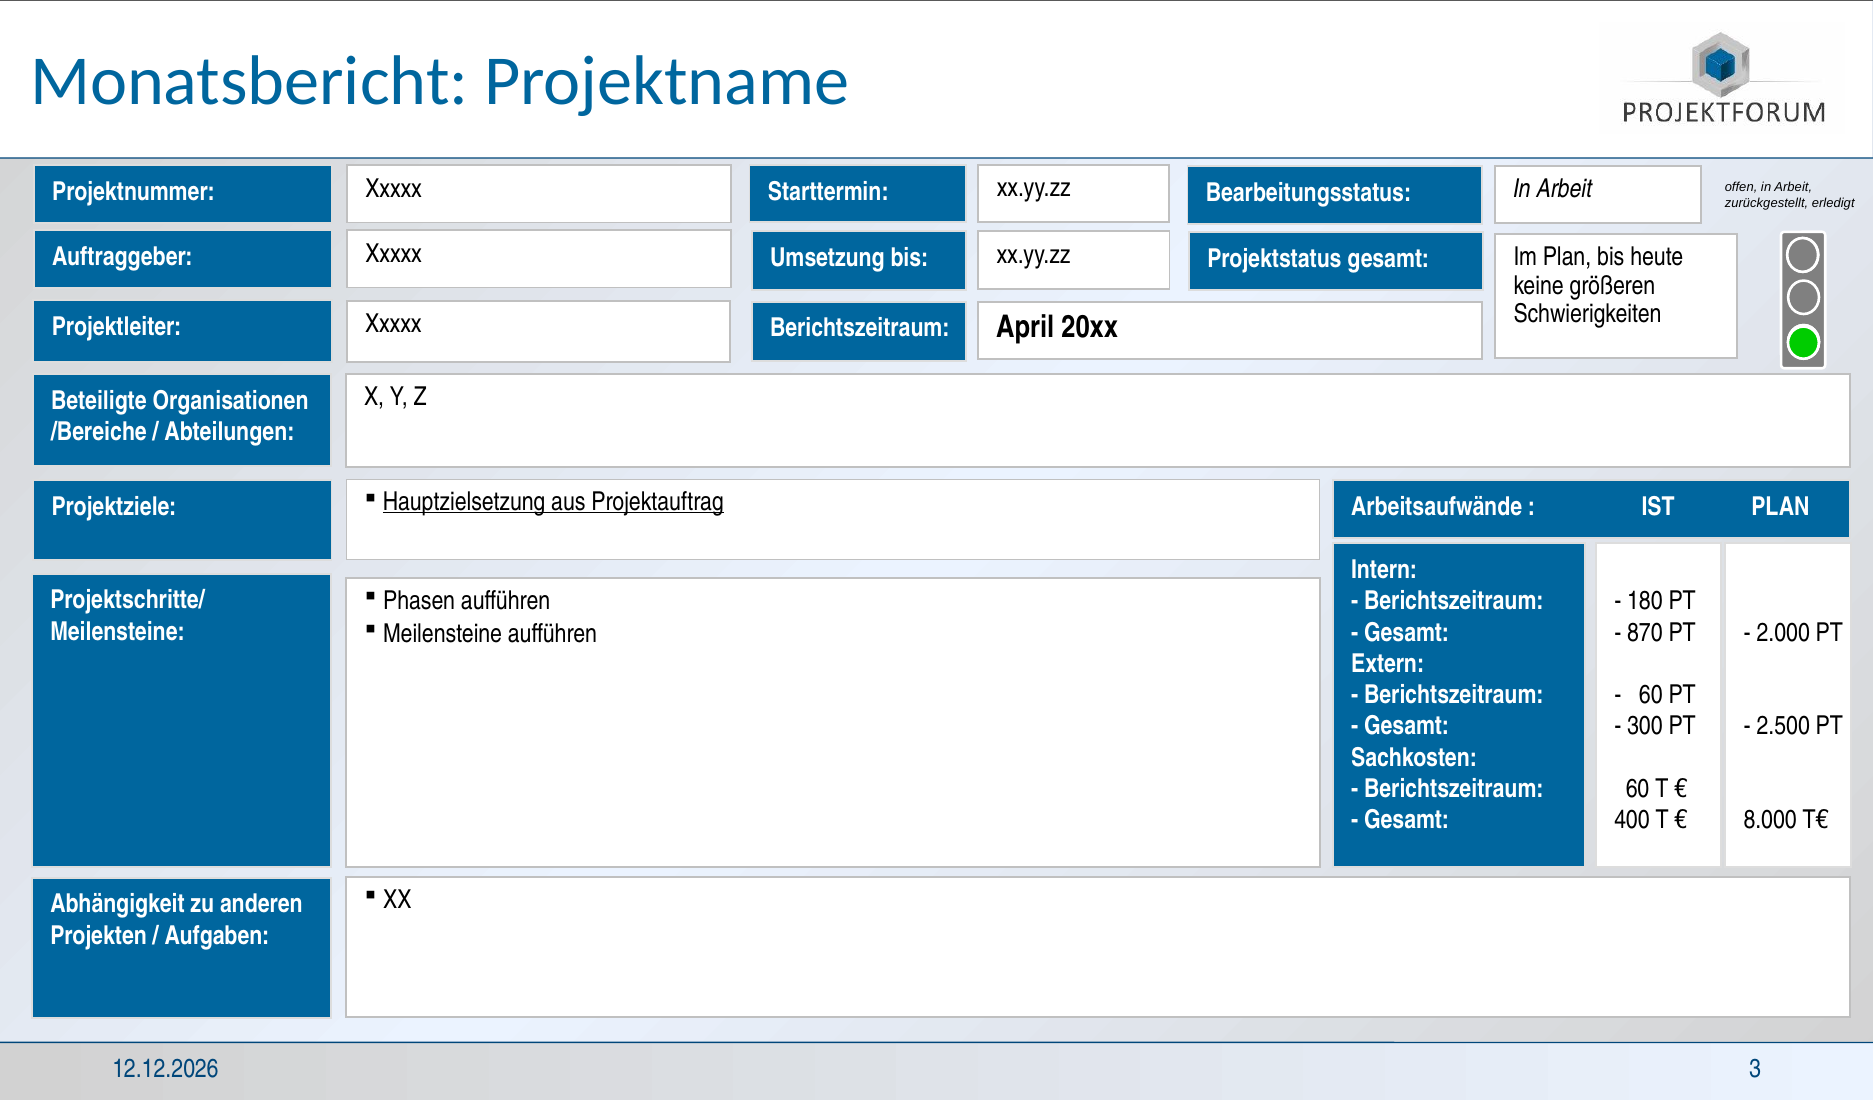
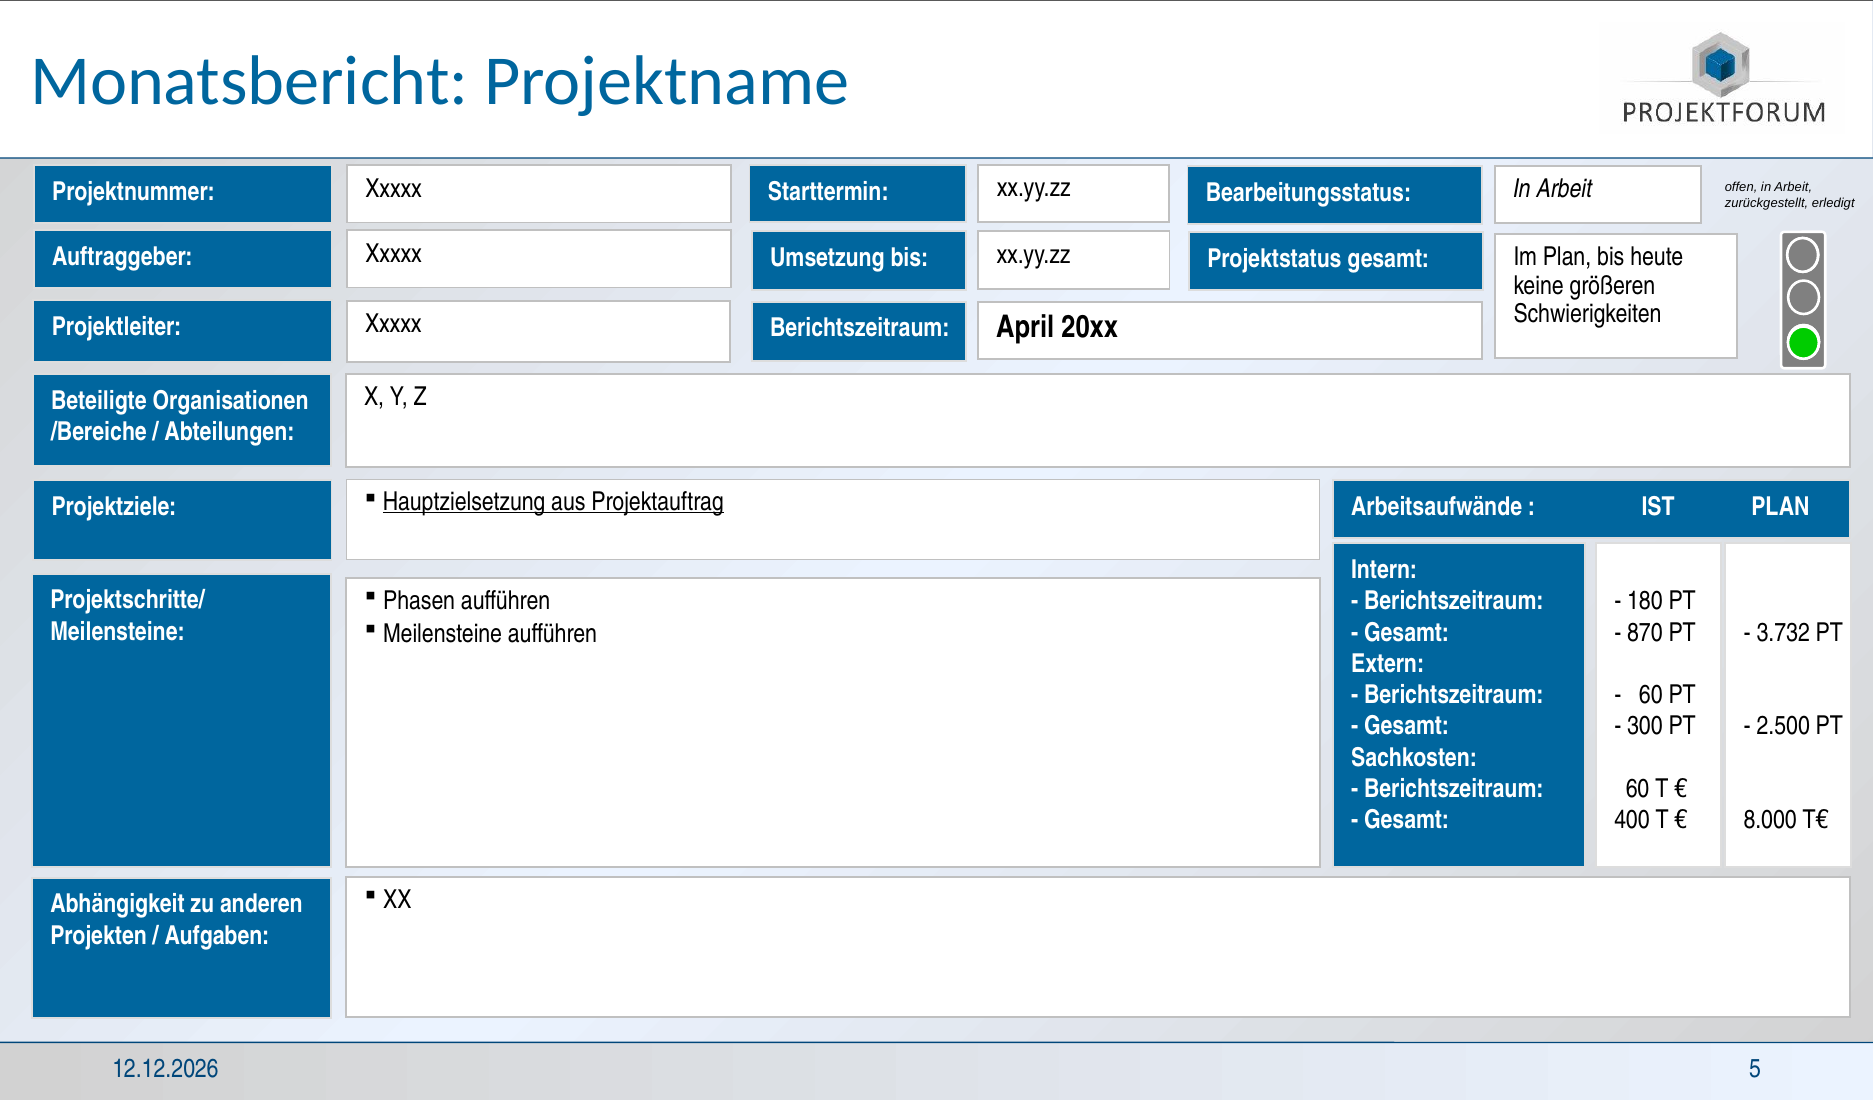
2.000: 2.000 -> 3.732 (1783, 633)
3: 3 -> 5 (1755, 1069)
